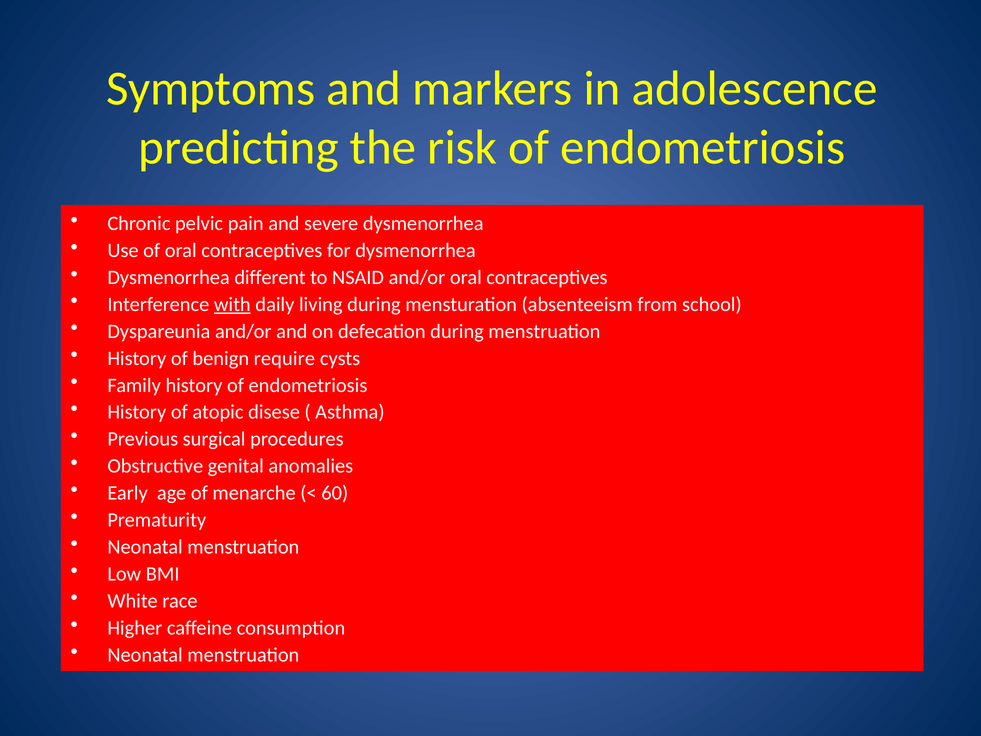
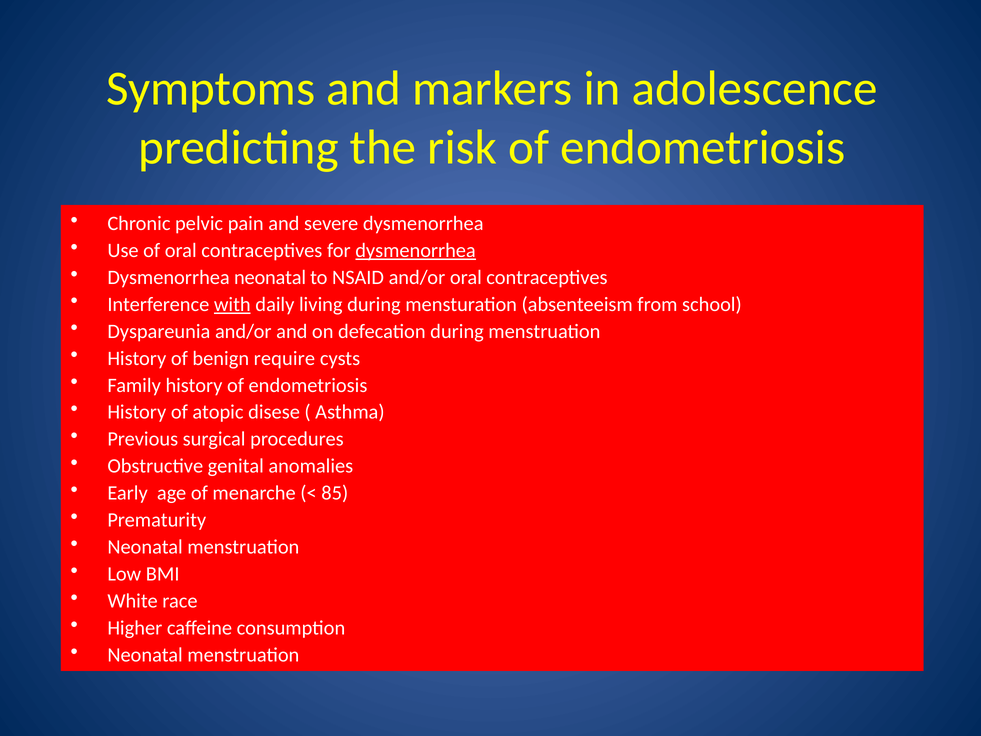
dysmenorrhea underline: none -> present (416, 250)
Dysmenorrhea different: different -> neonatal (270, 277)
60: 60 -> 85 (335, 493)
